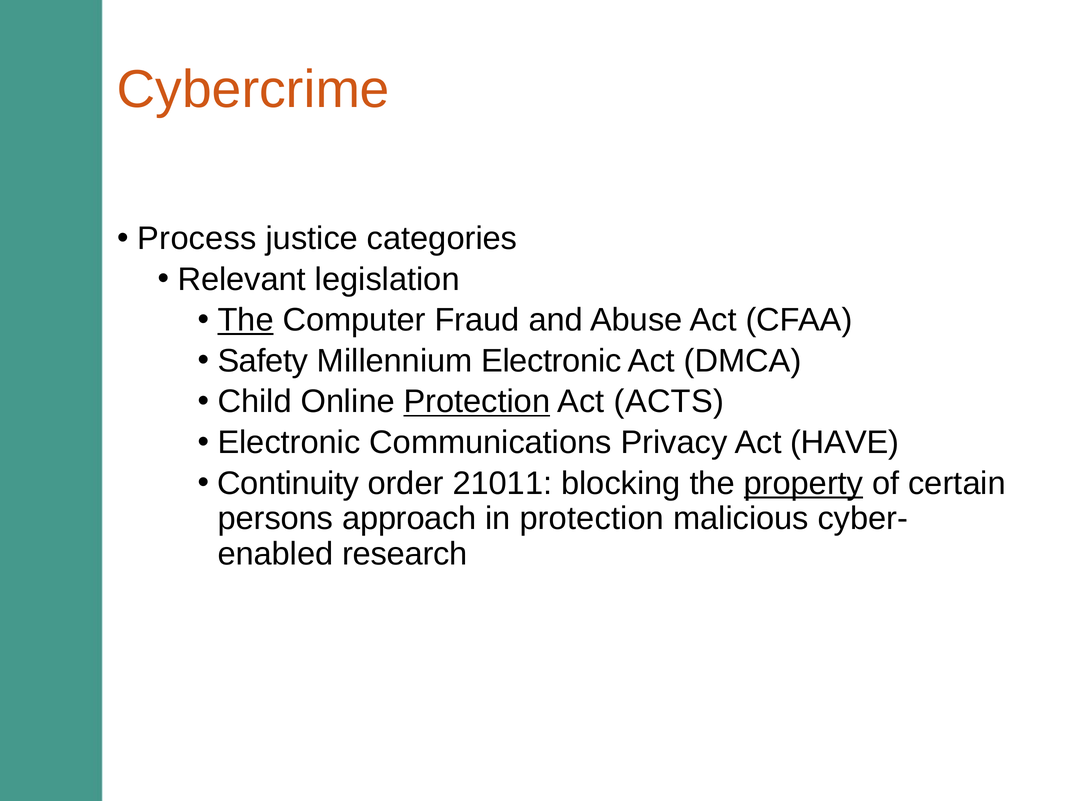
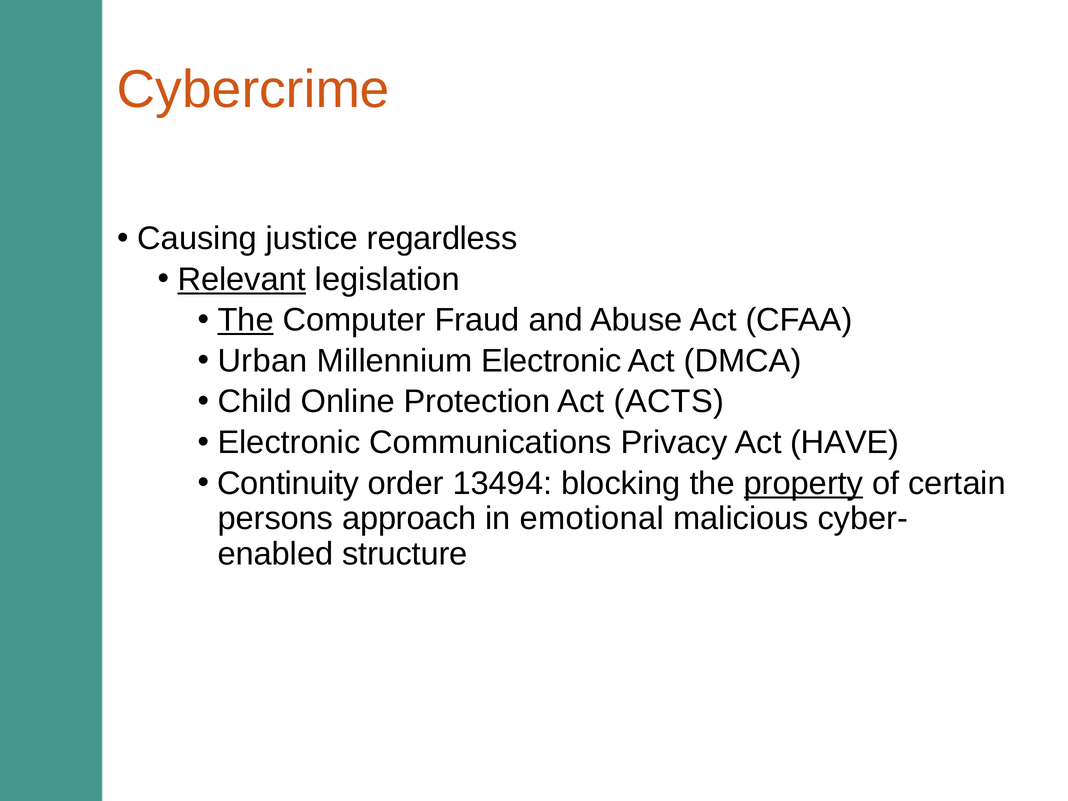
Process: Process -> Causing (197, 239)
categories: categories -> regardless (442, 239)
Relevant underline: none -> present (242, 279)
Safety: Safety -> Urban (263, 361)
Protection underline: present -> none (477, 402)
21011: 21011 -> 13494 (502, 483)
in protection: protection -> emotional (592, 519)
research: research -> structure (405, 554)
